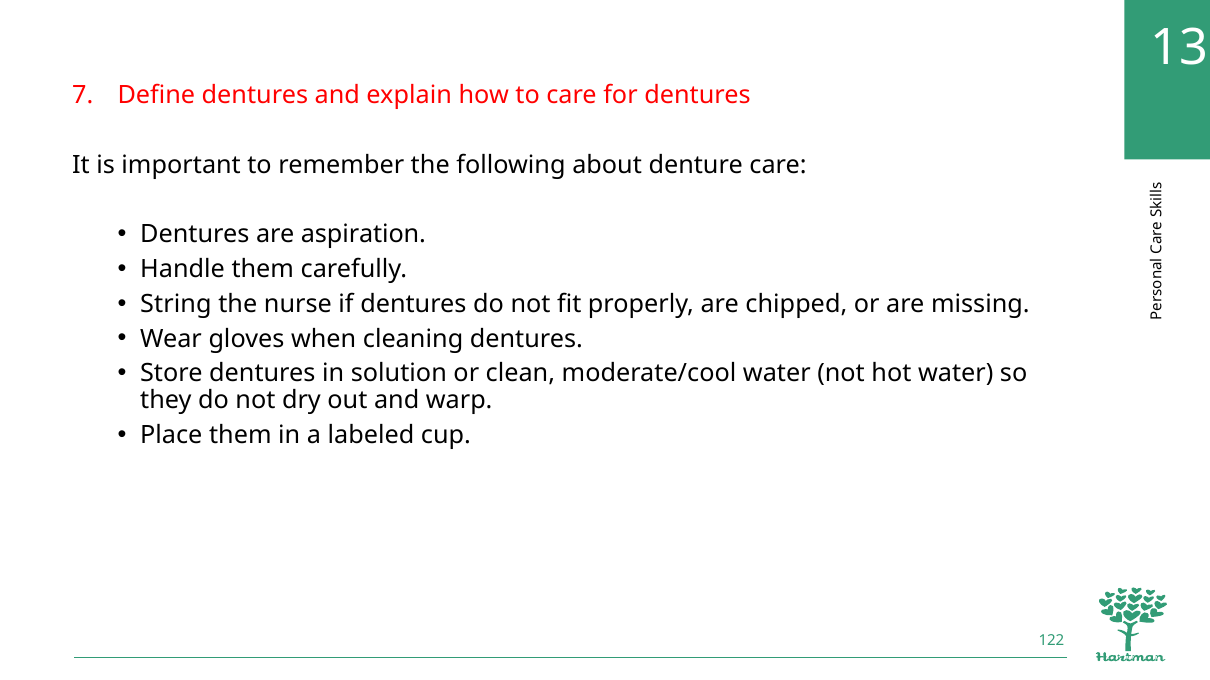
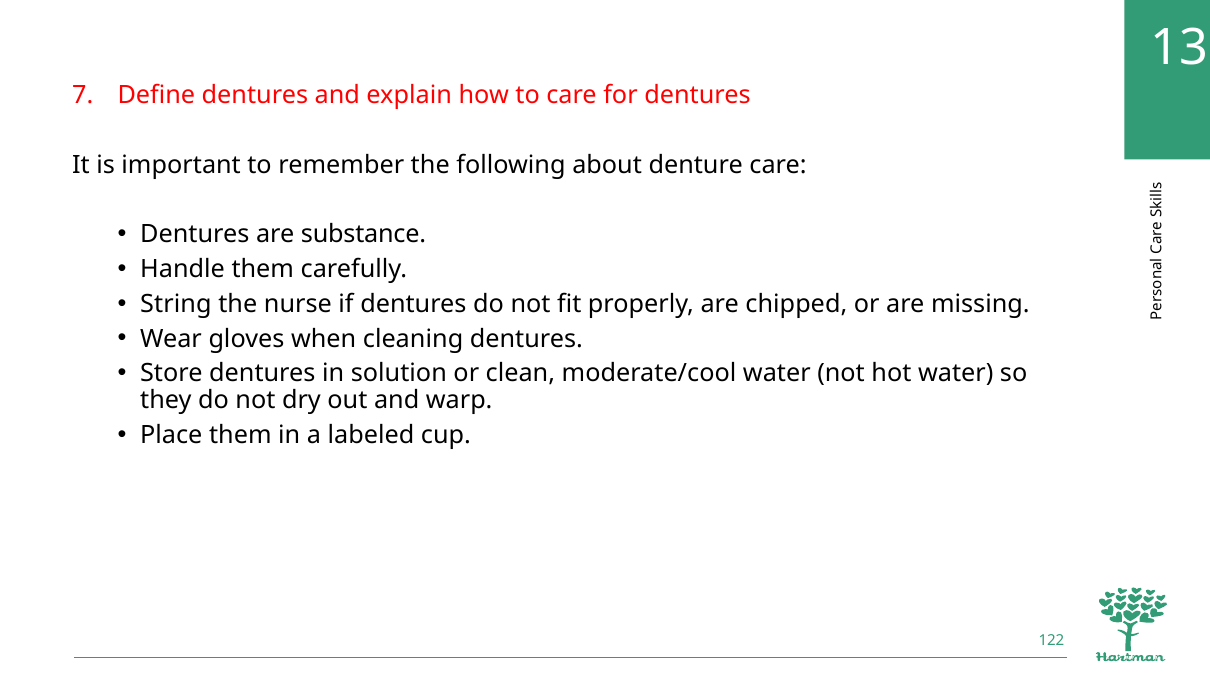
aspiration: aspiration -> substance (364, 235)
